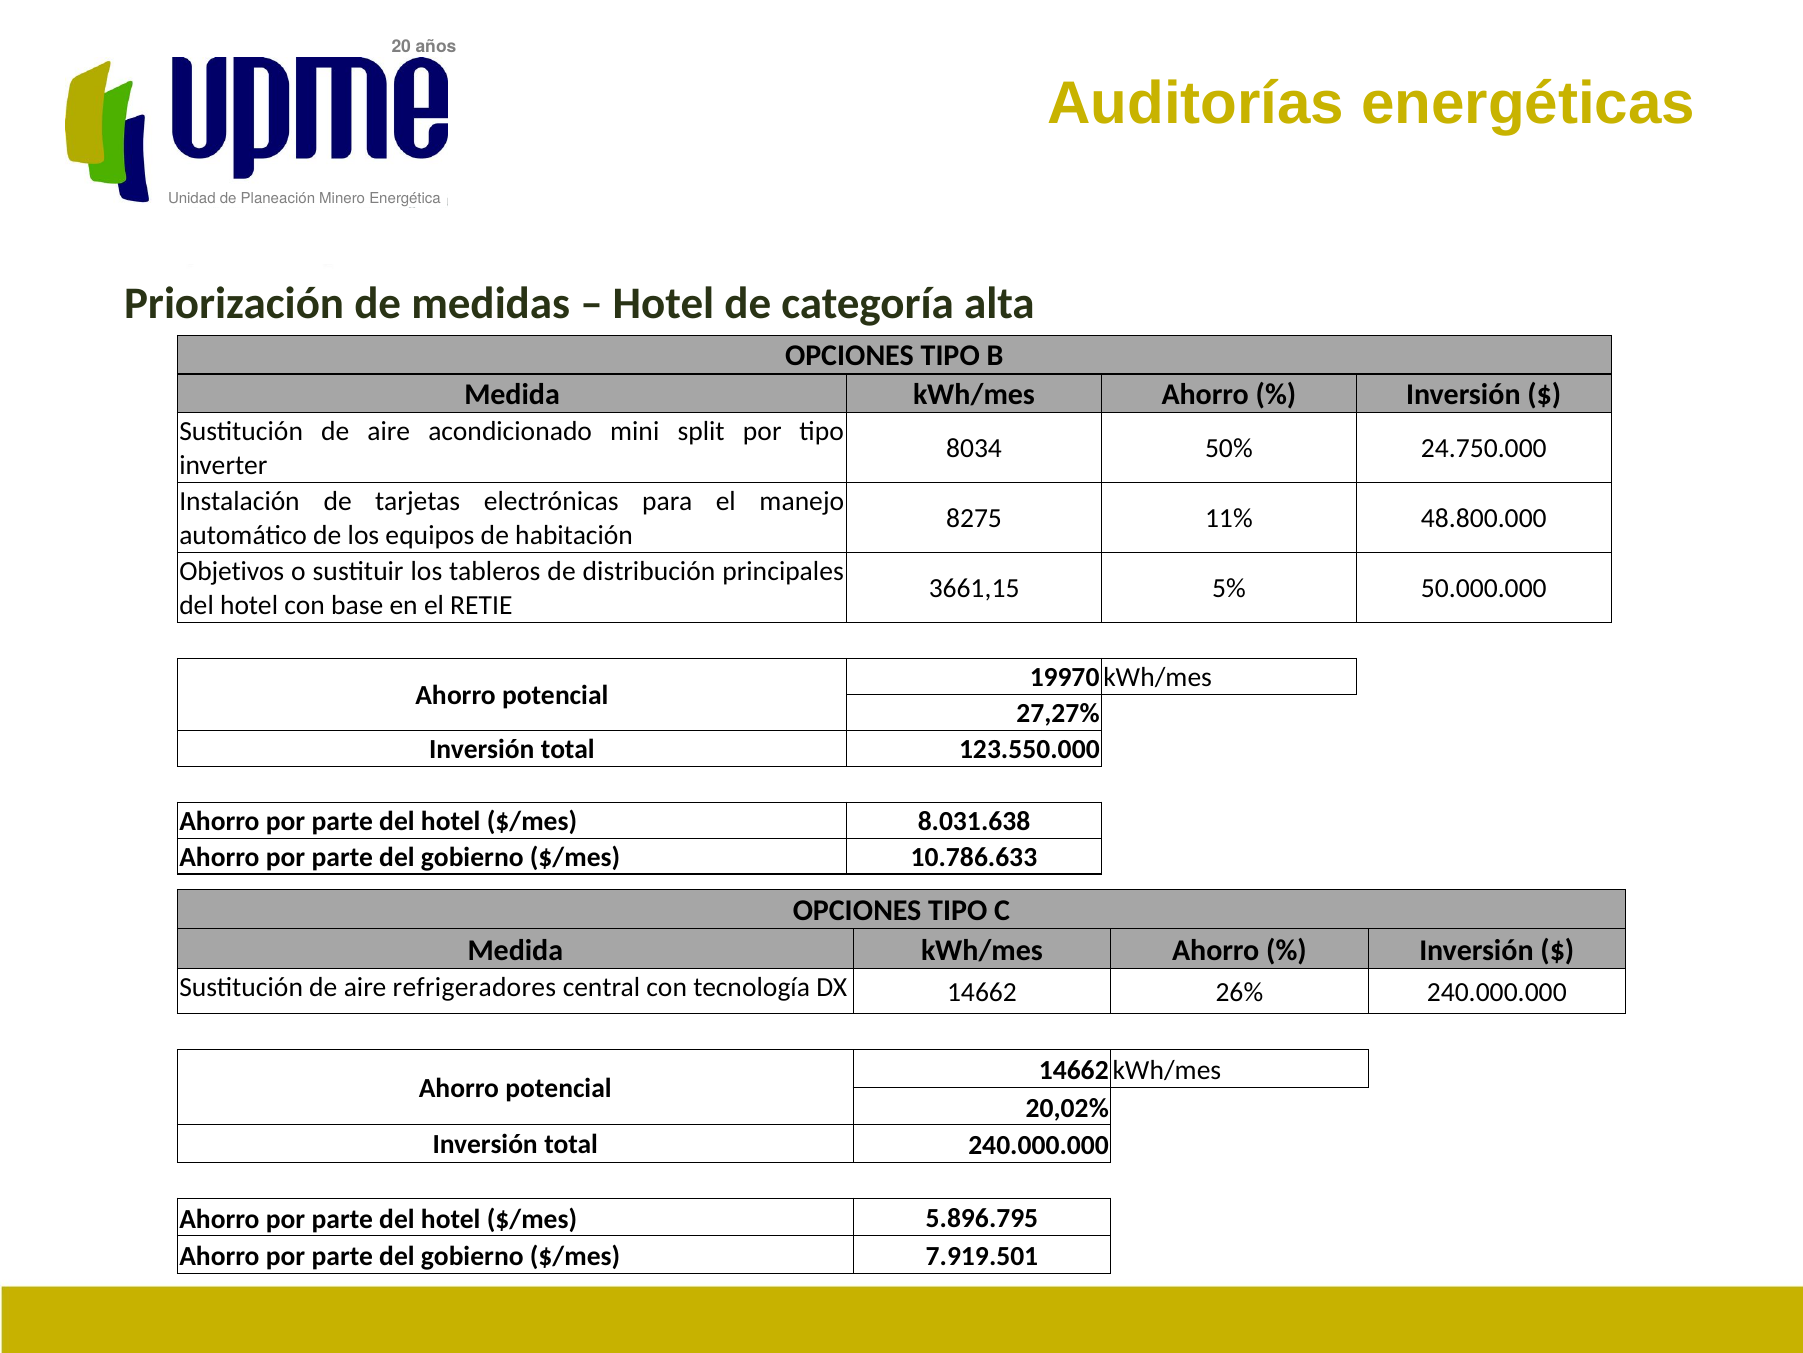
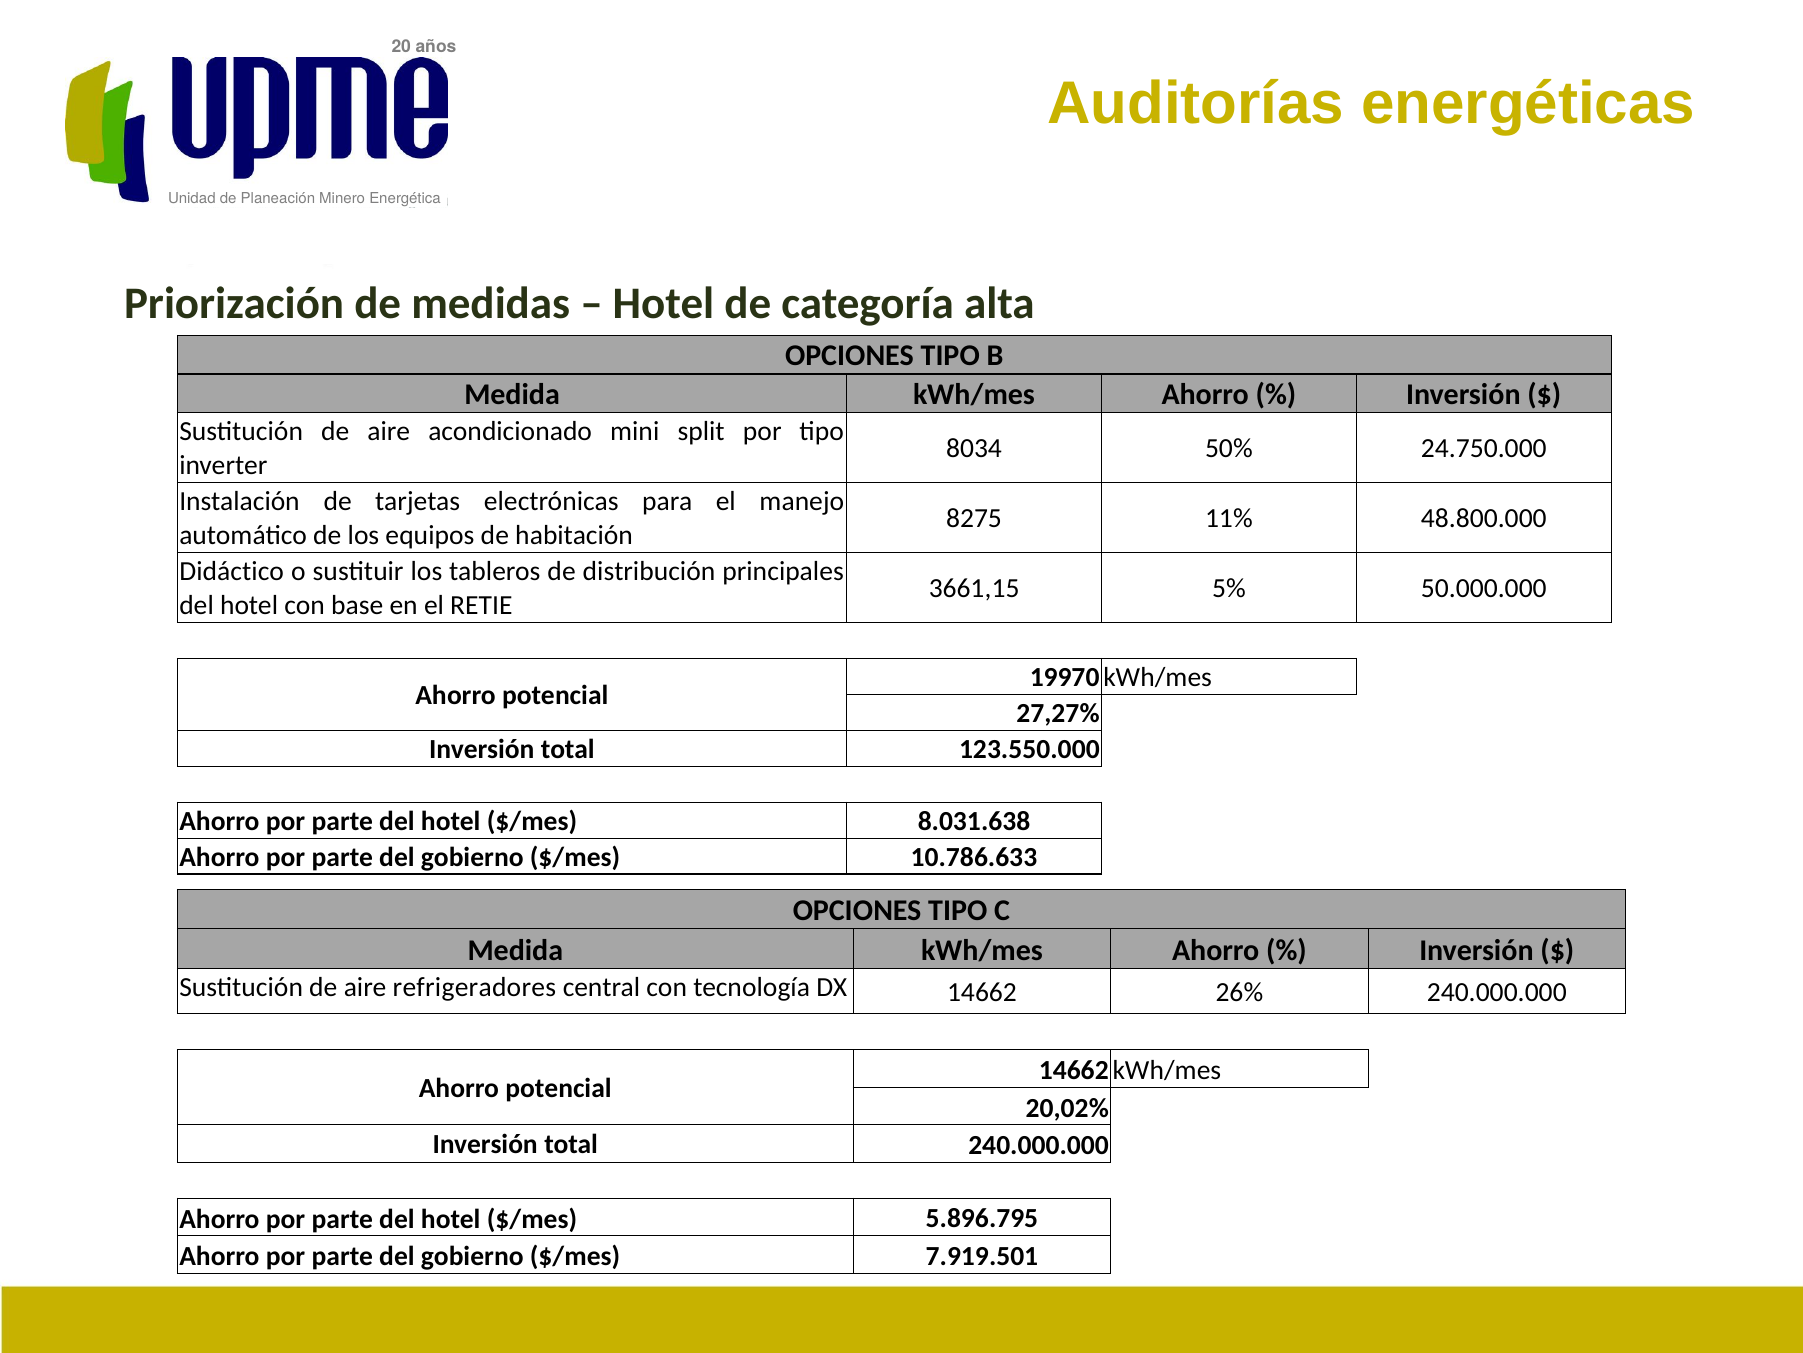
Objetivos: Objetivos -> Didáctico (232, 571)
